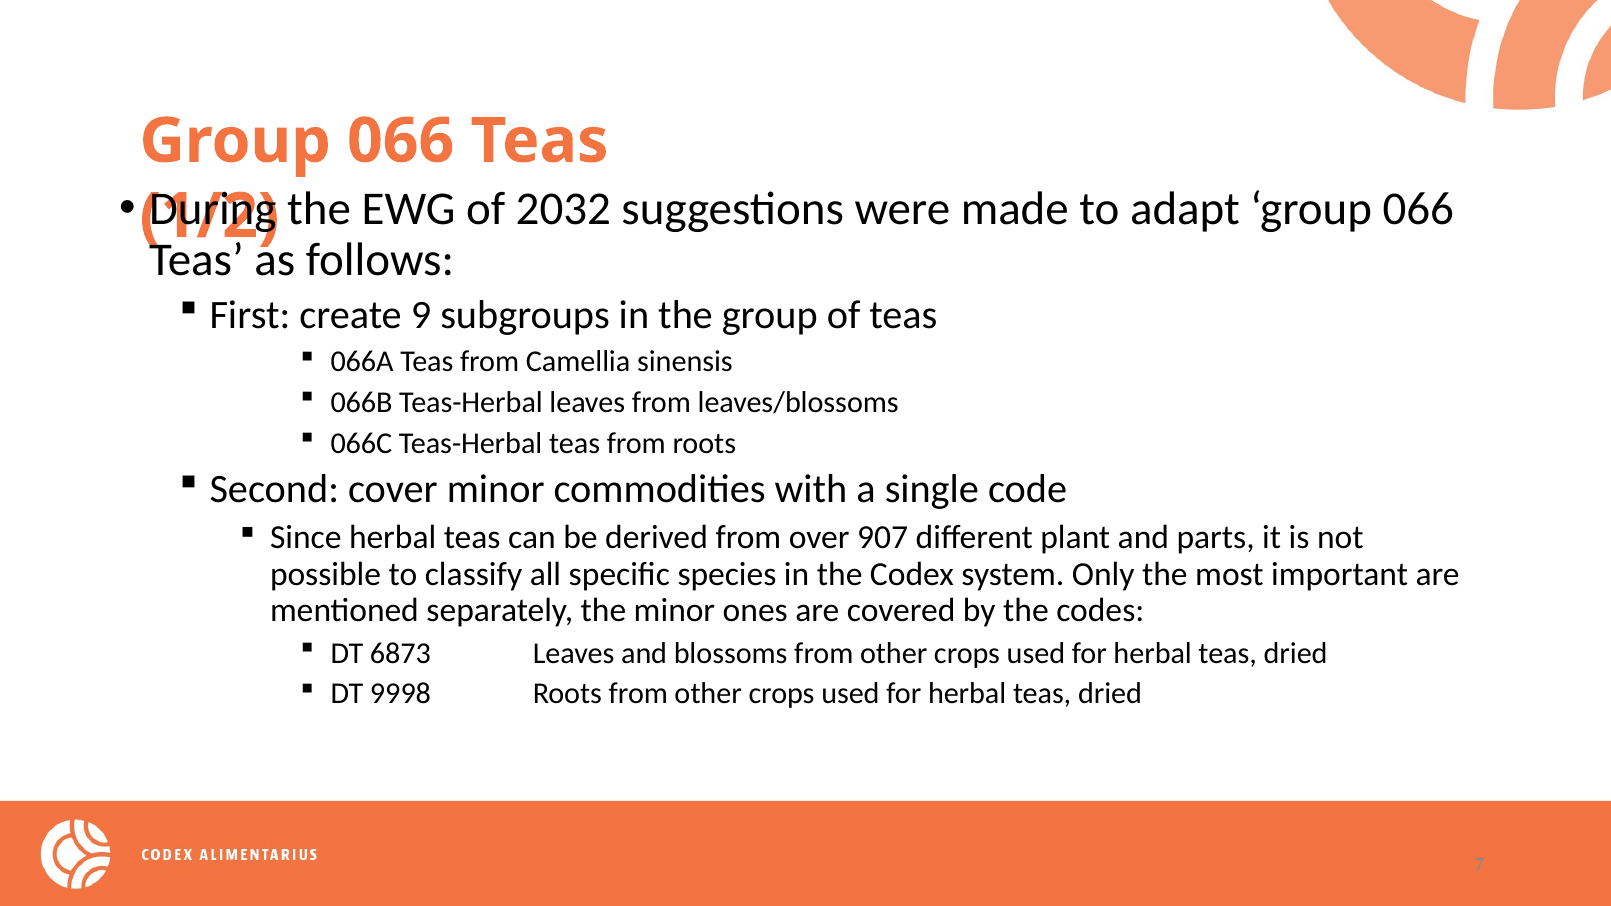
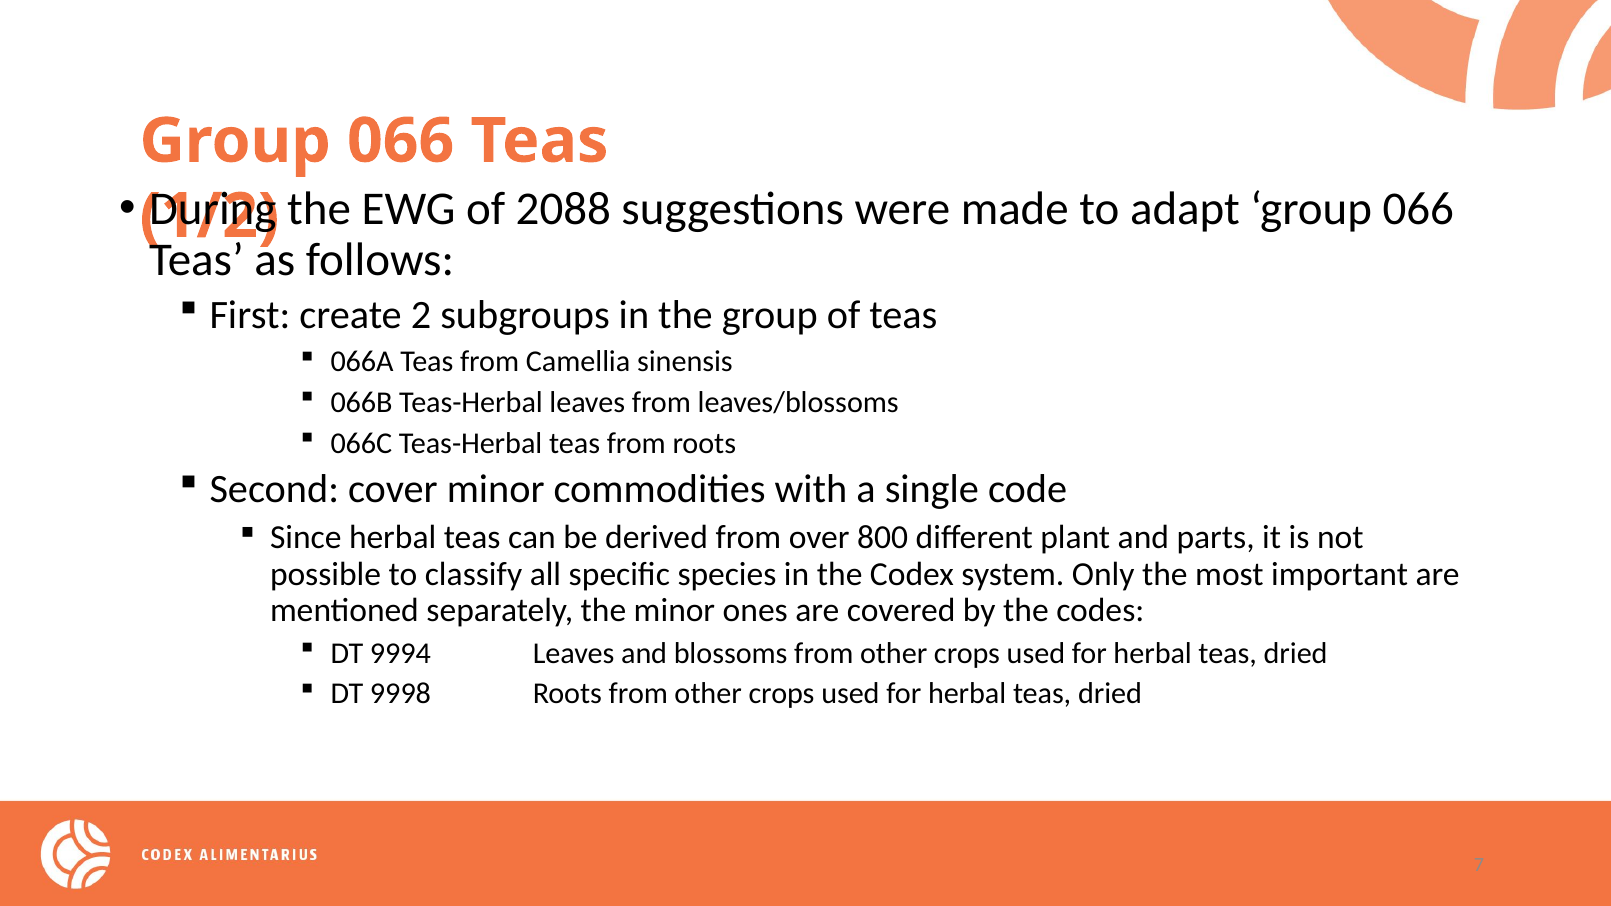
2032: 2032 -> 2088 (563, 209)
9: 9 -> 2 (421, 315)
907: 907 -> 800 (883, 538)
6873: 6873 -> 9994 (400, 653)
